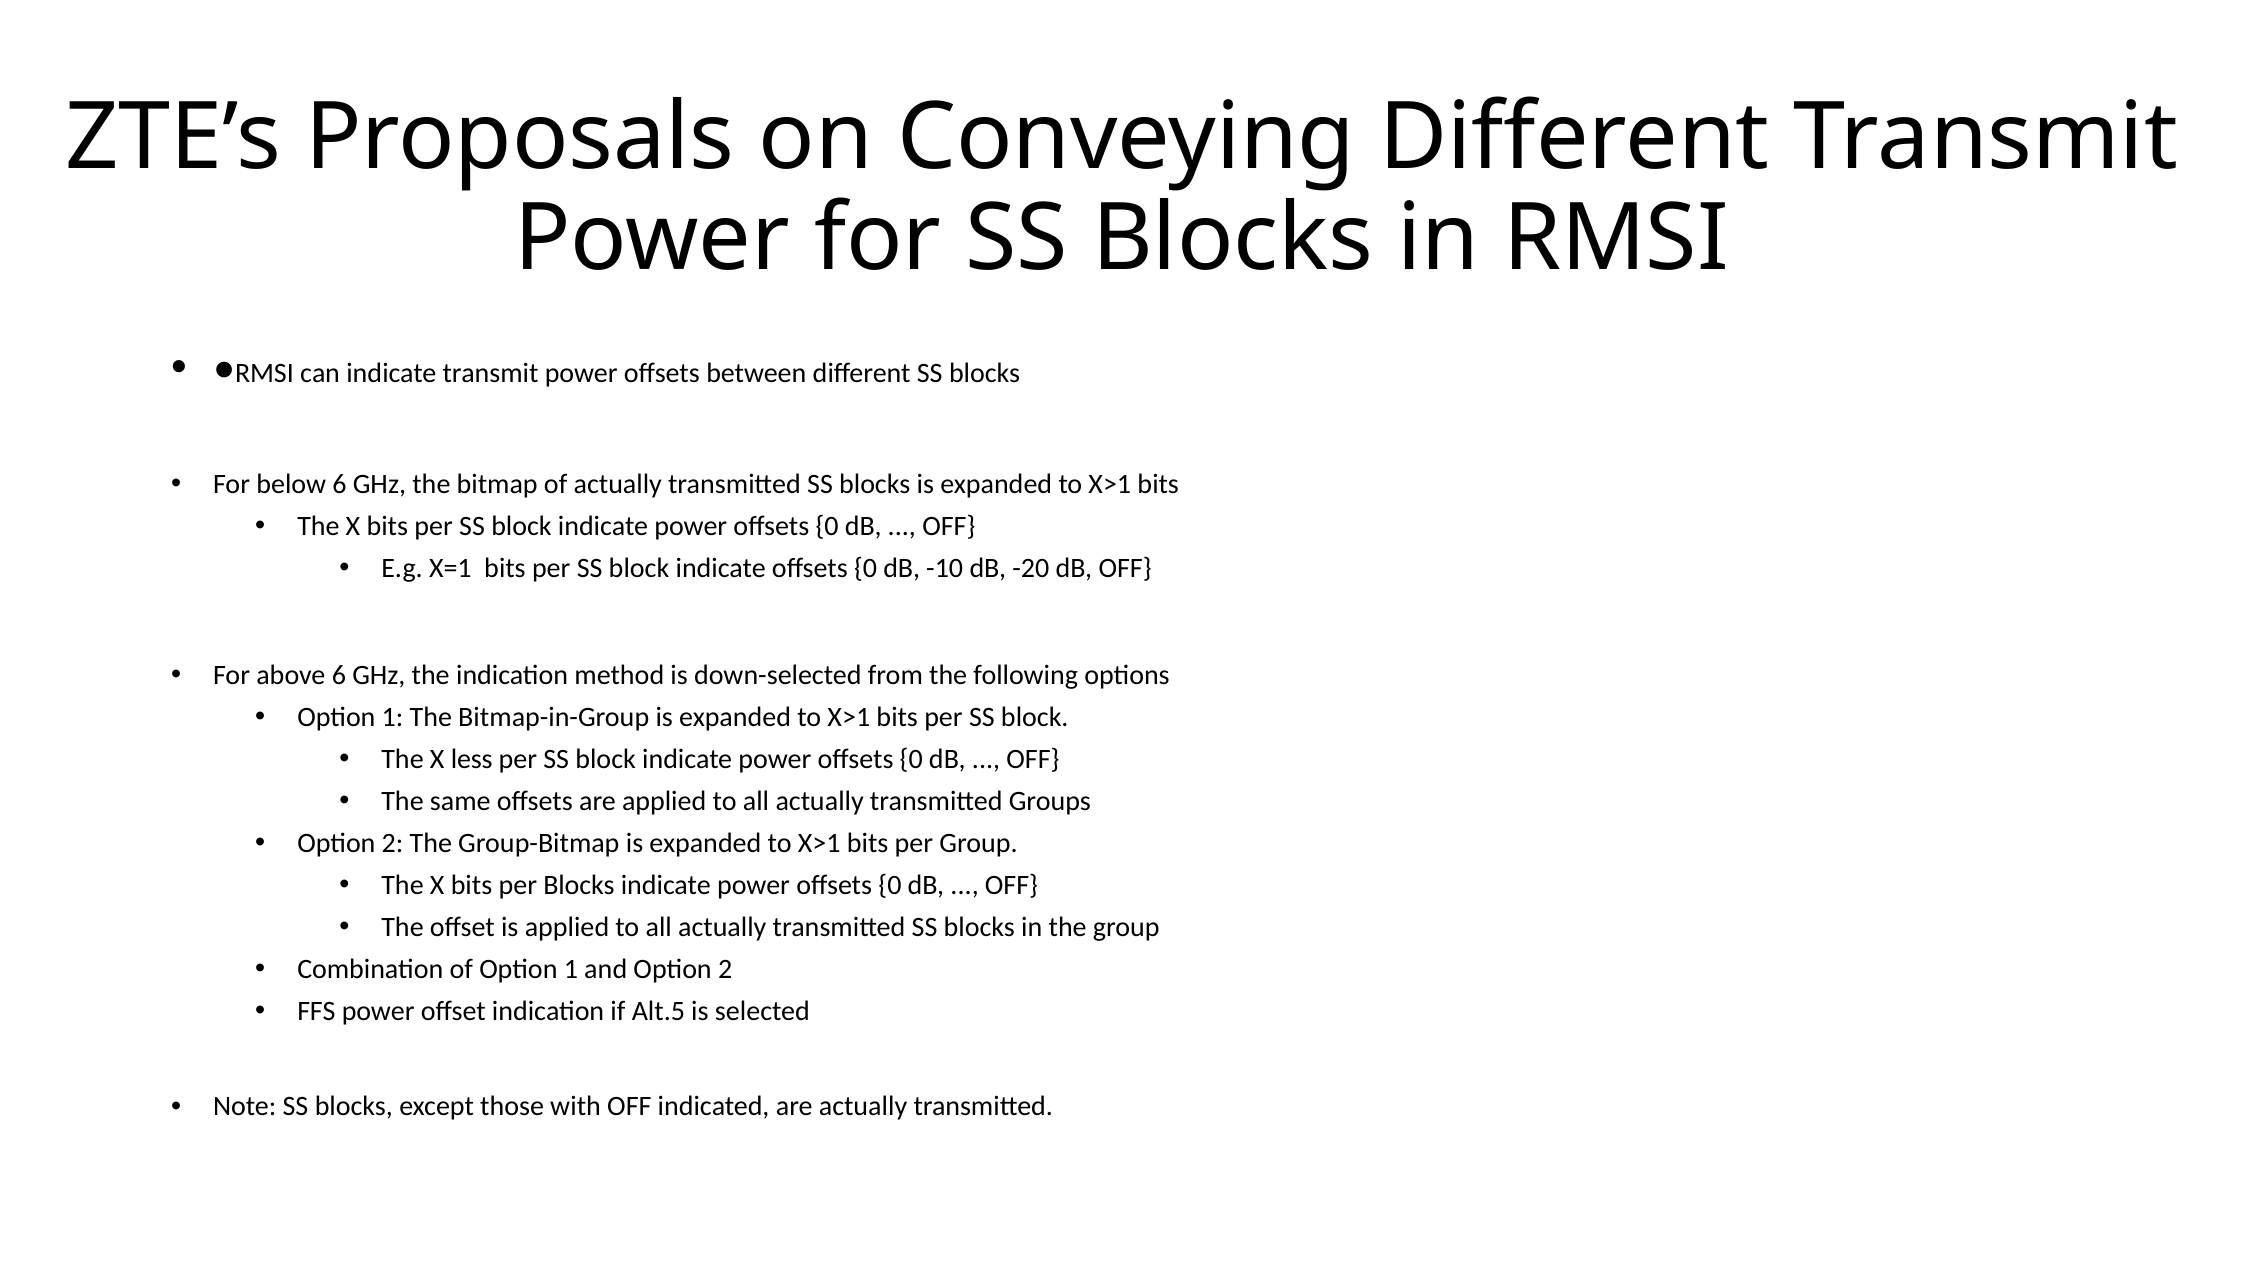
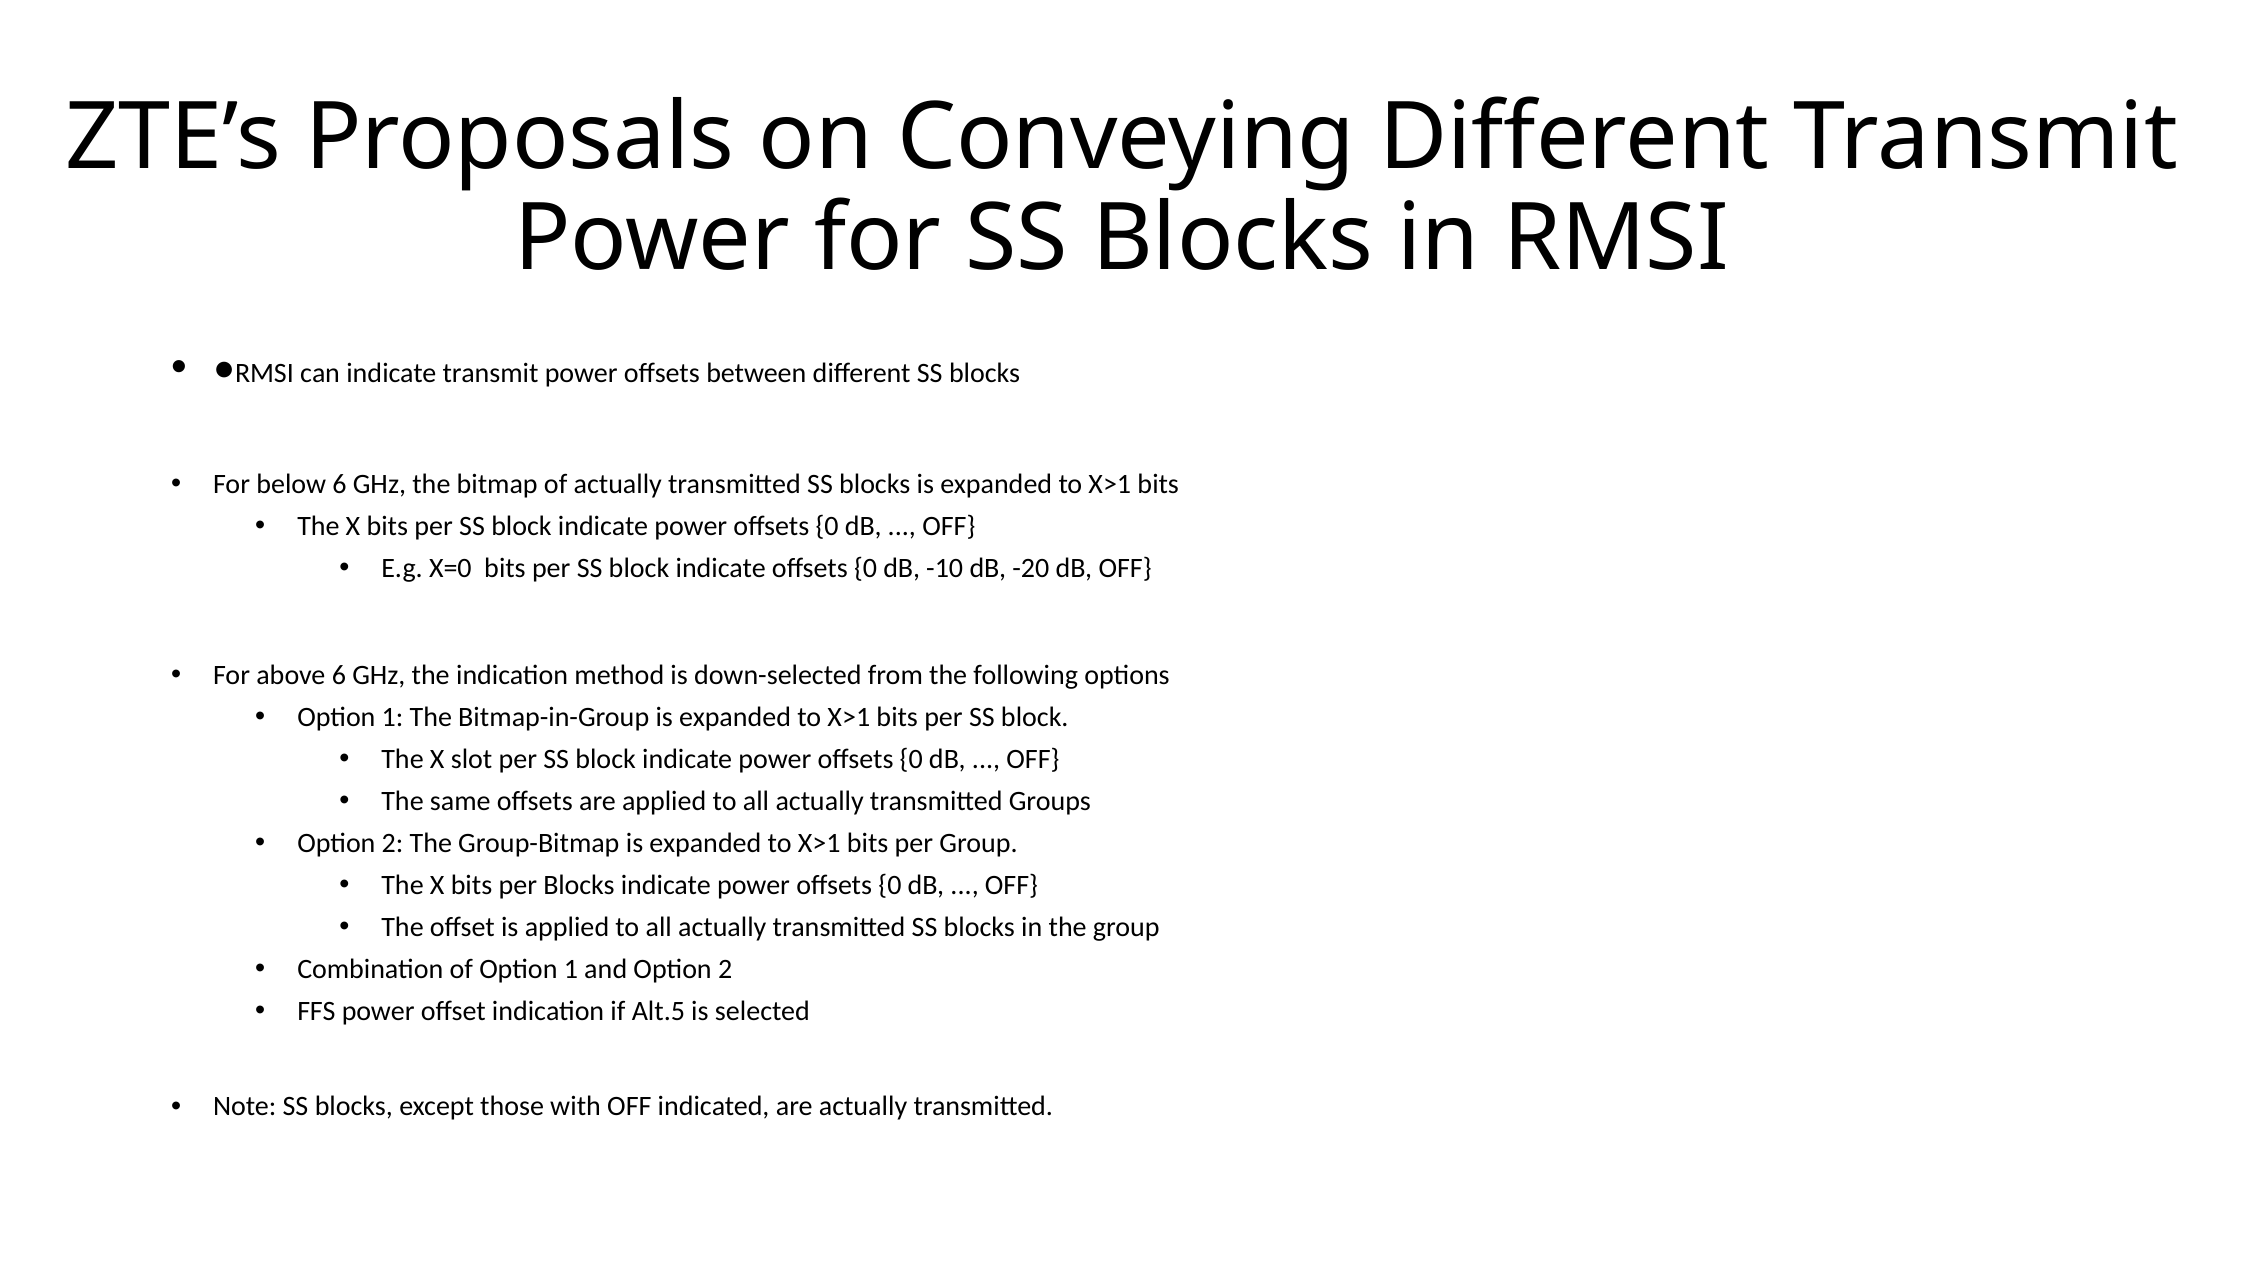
X=1: X=1 -> X=0 (450, 568)
less: less -> slot (472, 760)
